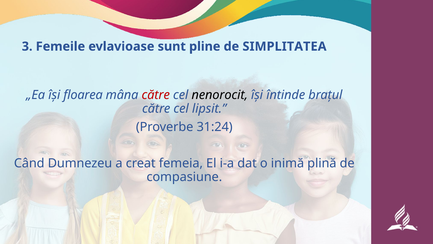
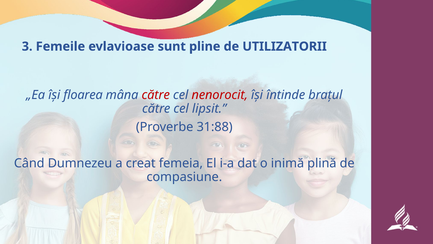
SIMPLITATEA: SIMPLITATEA -> UTILIZATORII (285, 46)
nenorocit colour: black -> red (220, 95)
31:24: 31:24 -> 31:88 (215, 127)
